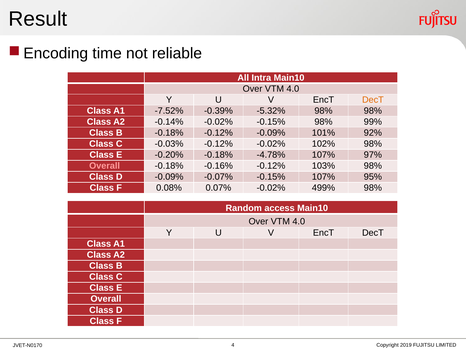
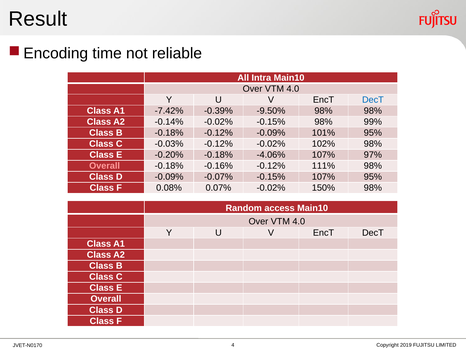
DecT colour: orange -> blue (373, 100)
-7.52%: -7.52% -> -7.42% (169, 111)
-5.32%: -5.32% -> -9.50% (271, 111)
101% 92%: 92% -> 95% (373, 133)
-4.78%: -4.78% -> -4.06% (271, 155)
103%: 103% -> 111% (324, 166)
499%: 499% -> 150% (324, 188)
